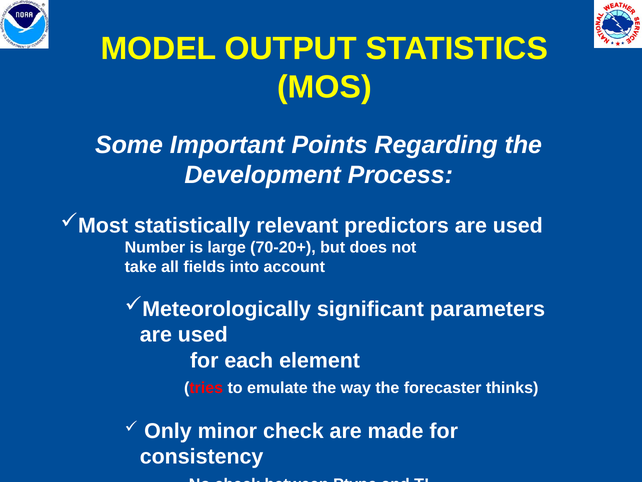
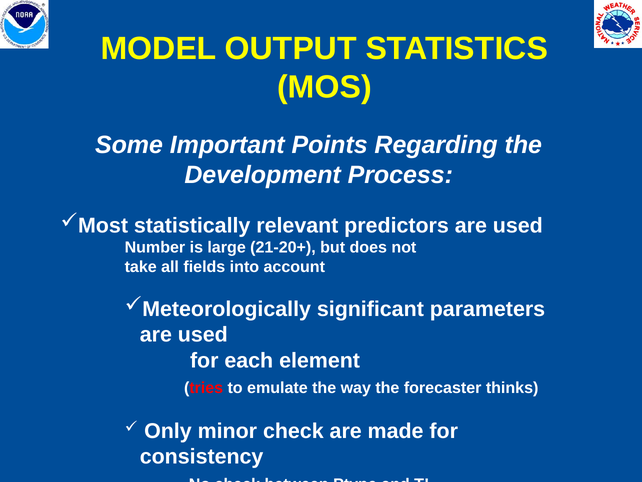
70-20+: 70-20+ -> 21-20+ (283, 247)
